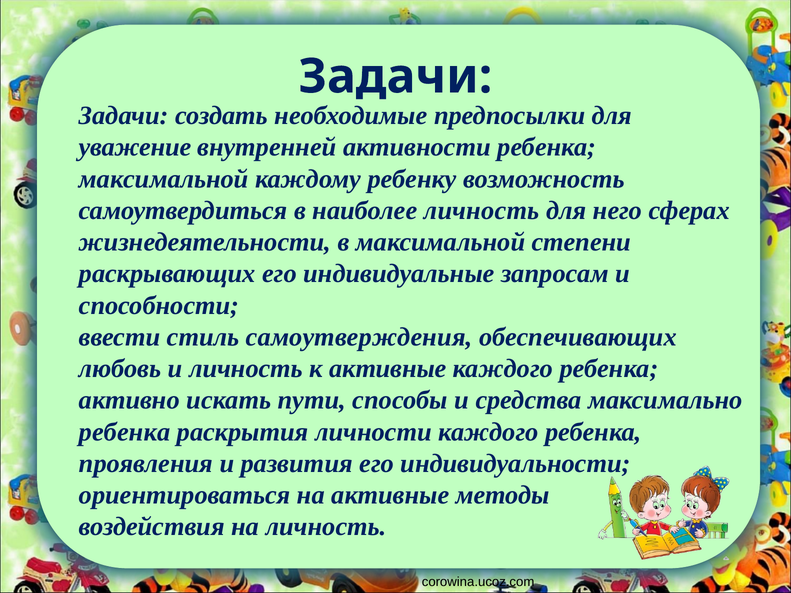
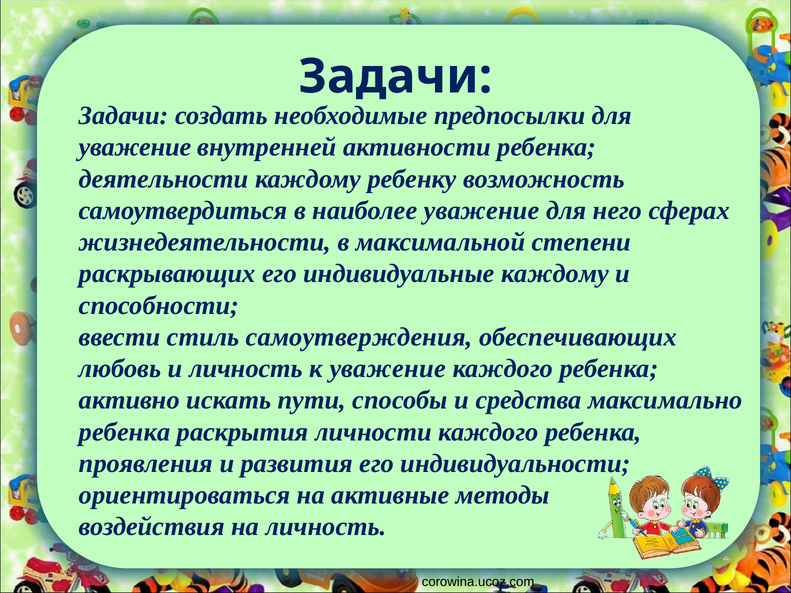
максимальной: максимальной -> деятельности (164, 179)
наиболее личность: личность -> уважение (482, 211)
индивидуальные запросам: запросам -> каждому (555, 274)
к активные: активные -> уважение (388, 369)
